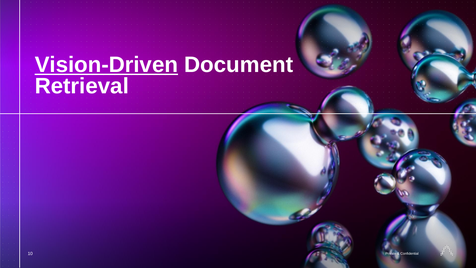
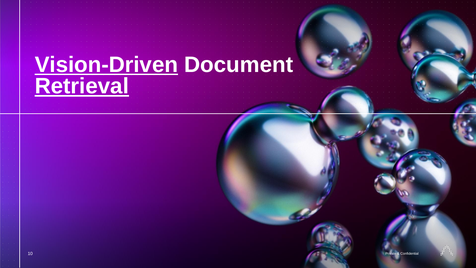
Retrieval underline: none -> present (82, 86)
